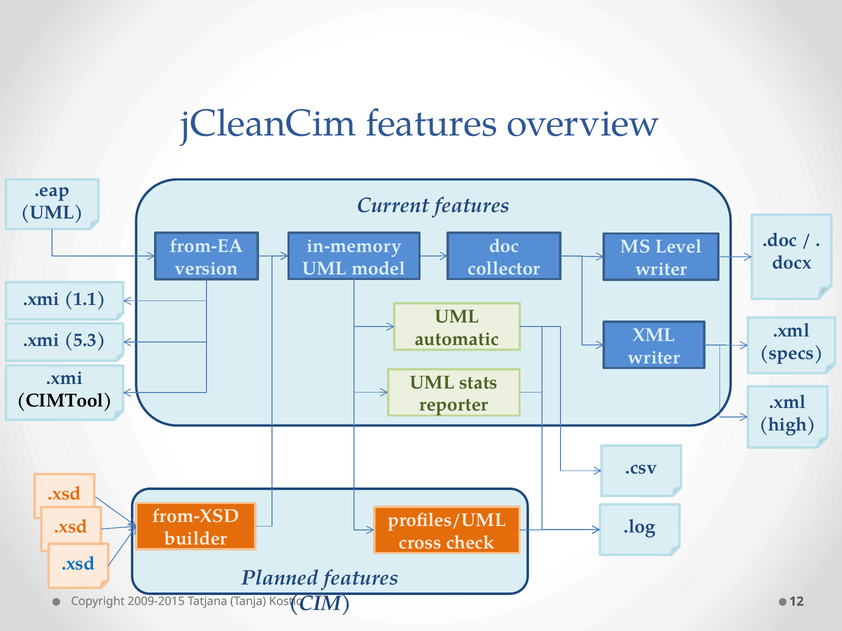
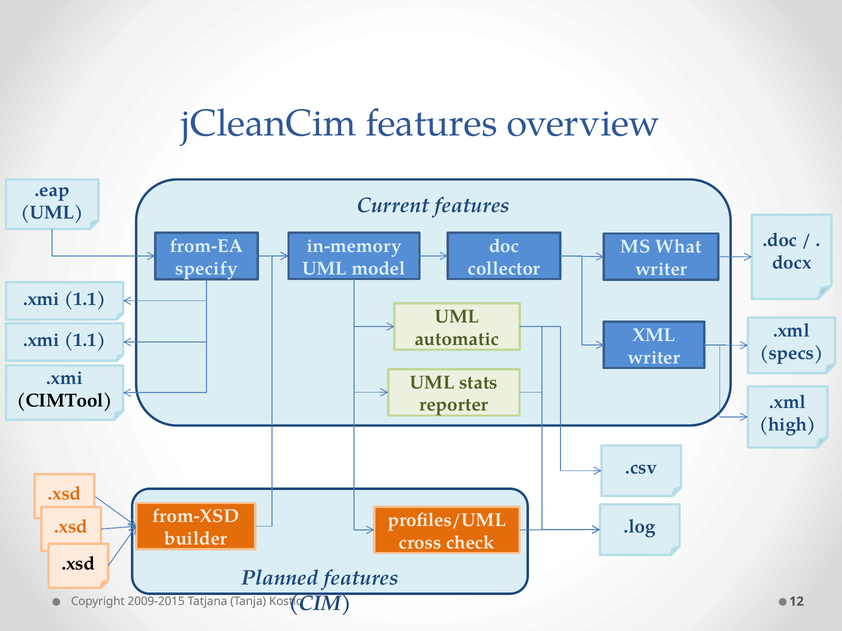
Level: Level -> What (678, 247)
version: version -> specify (206, 269)
5.3: 5.3 -> 1.1 (85, 340)
.xsd colour: blue -> black (78, 564)
